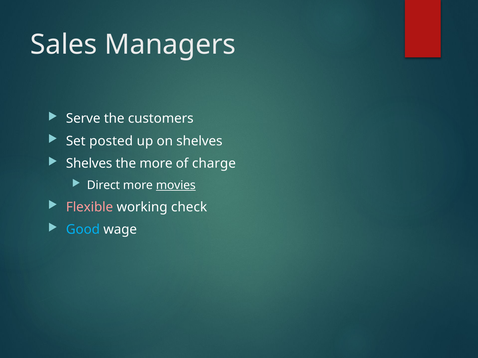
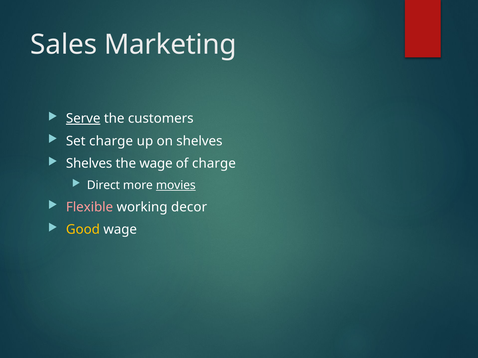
Managers: Managers -> Marketing (170, 45)
Serve underline: none -> present (83, 119)
Set posted: posted -> charge (111, 141)
the more: more -> wage (156, 164)
check: check -> decor (189, 207)
Good colour: light blue -> yellow (83, 230)
